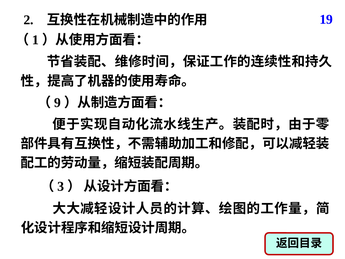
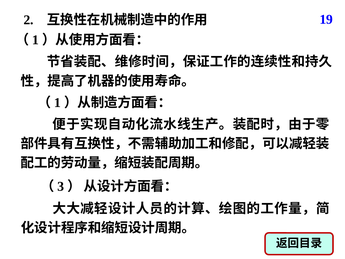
9: 9 -> 1 (57, 103)
